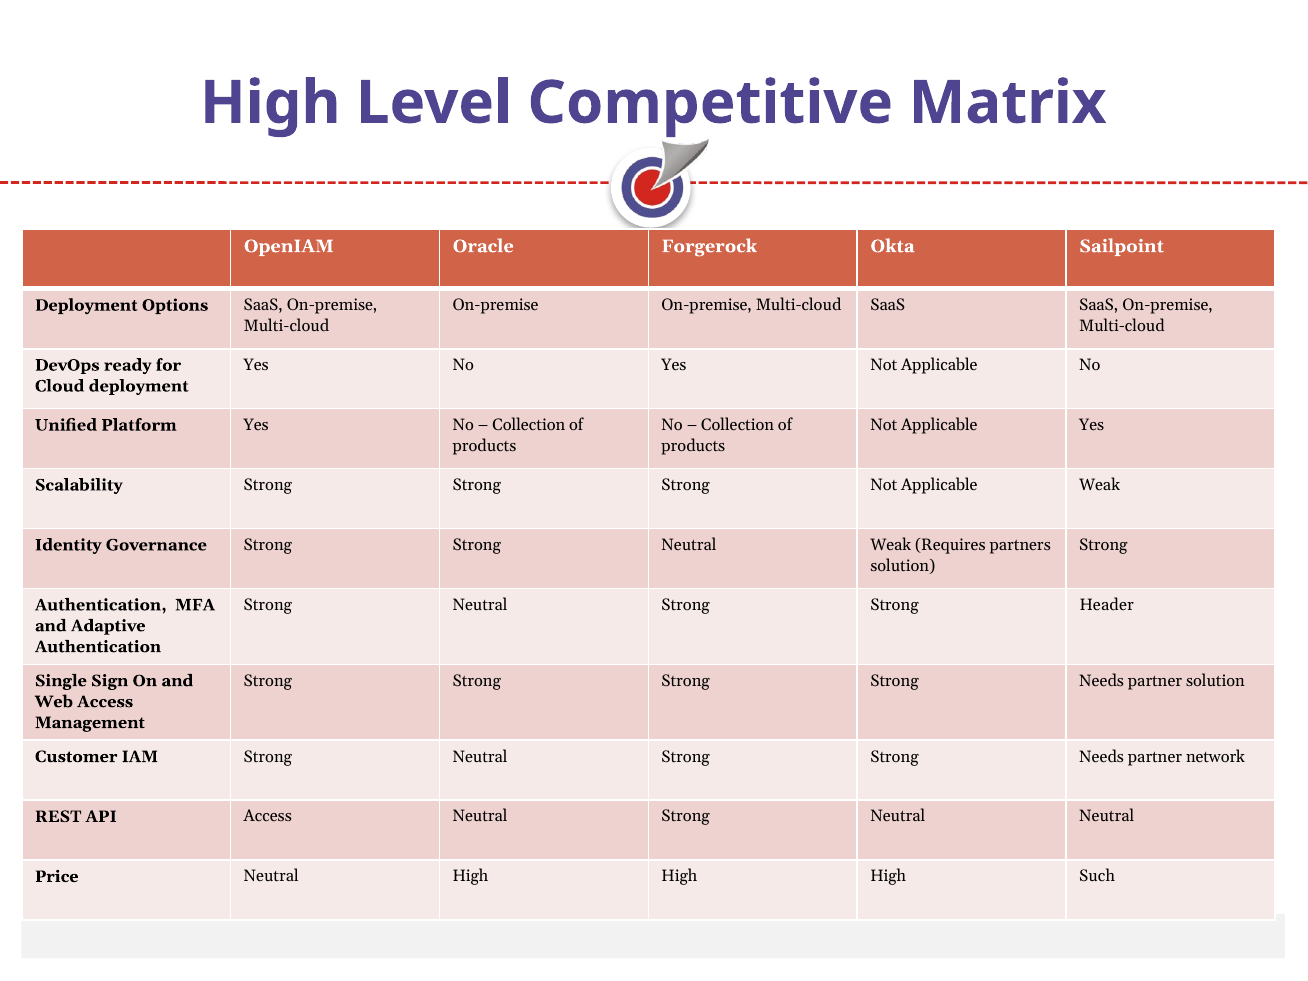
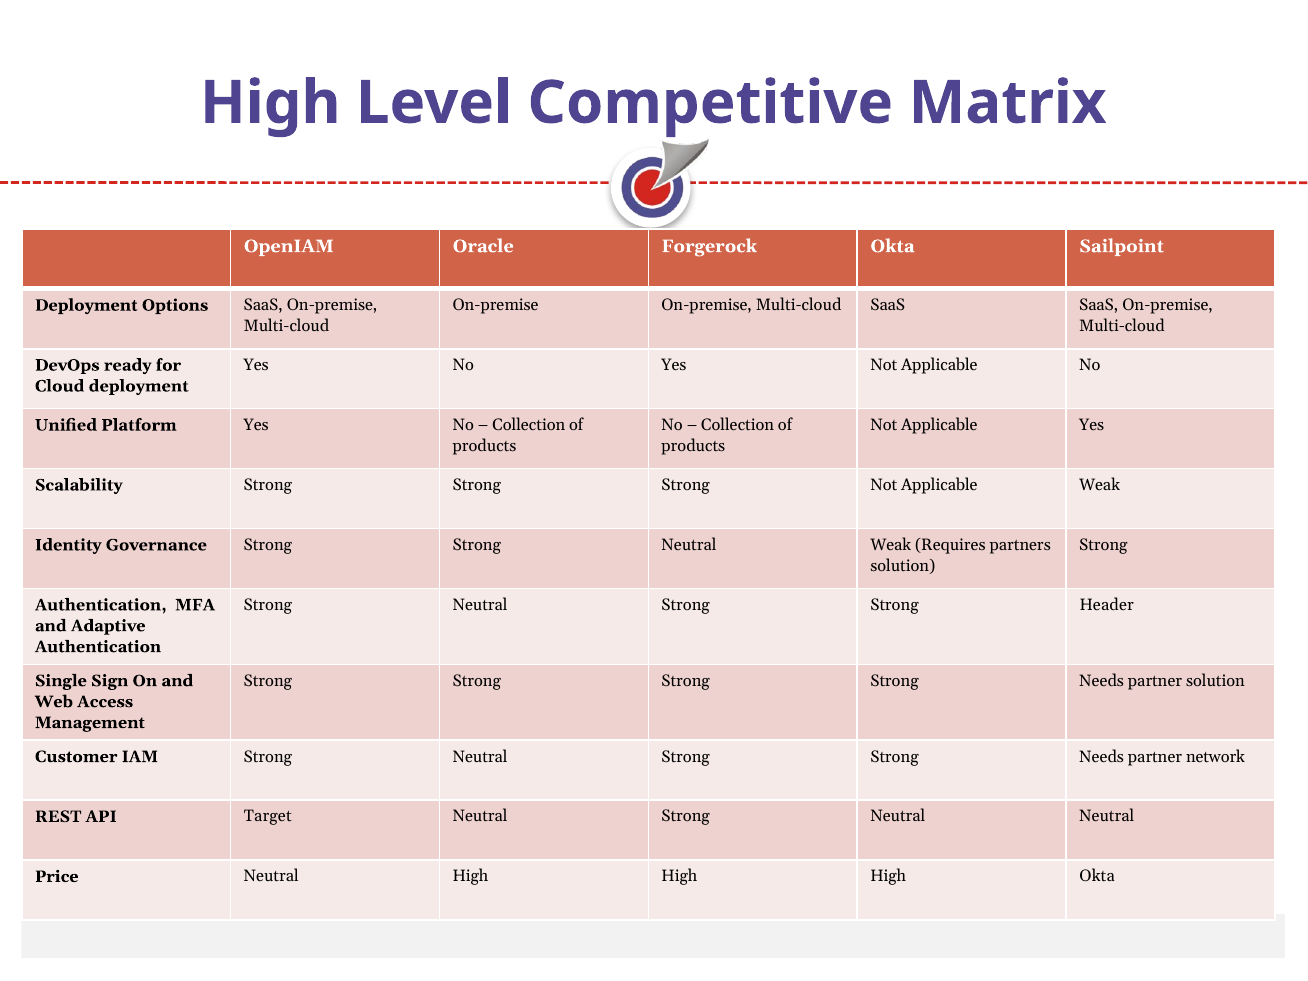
API Access: Access -> Target (268, 817)
High Such: Such -> Okta (1097, 877)
